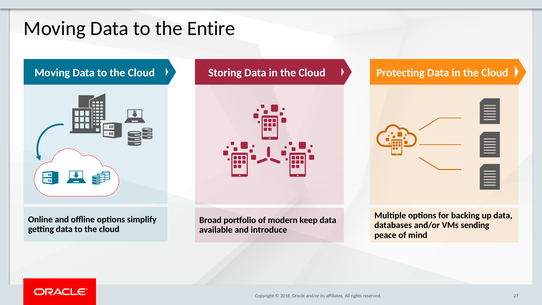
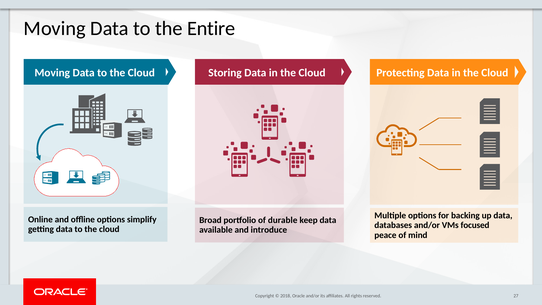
modern: modern -> durable (283, 220)
sending: sending -> focused (475, 225)
